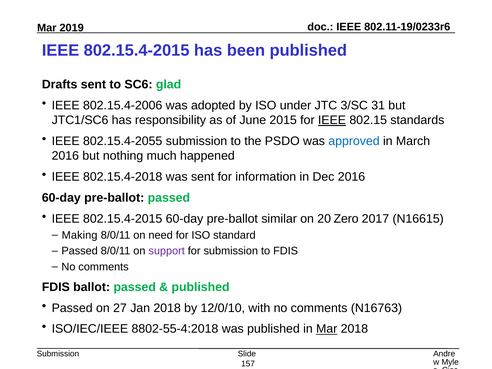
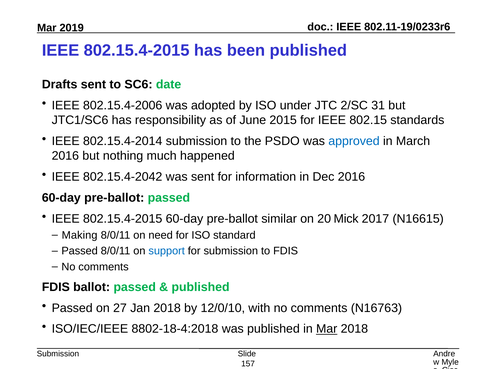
glad: glad -> date (169, 85)
3/SC: 3/SC -> 2/SC (354, 105)
IEEE underline: present -> none (332, 120)
802.15.4-2055: 802.15.4-2055 -> 802.15.4-2014 (123, 141)
802.15.4-2018: 802.15.4-2018 -> 802.15.4-2042 (123, 177)
Zero: Zero -> Mick (346, 219)
support colour: purple -> blue (167, 251)
8802-55-4:2018: 8802-55-4:2018 -> 8802-18-4:2018 (175, 329)
